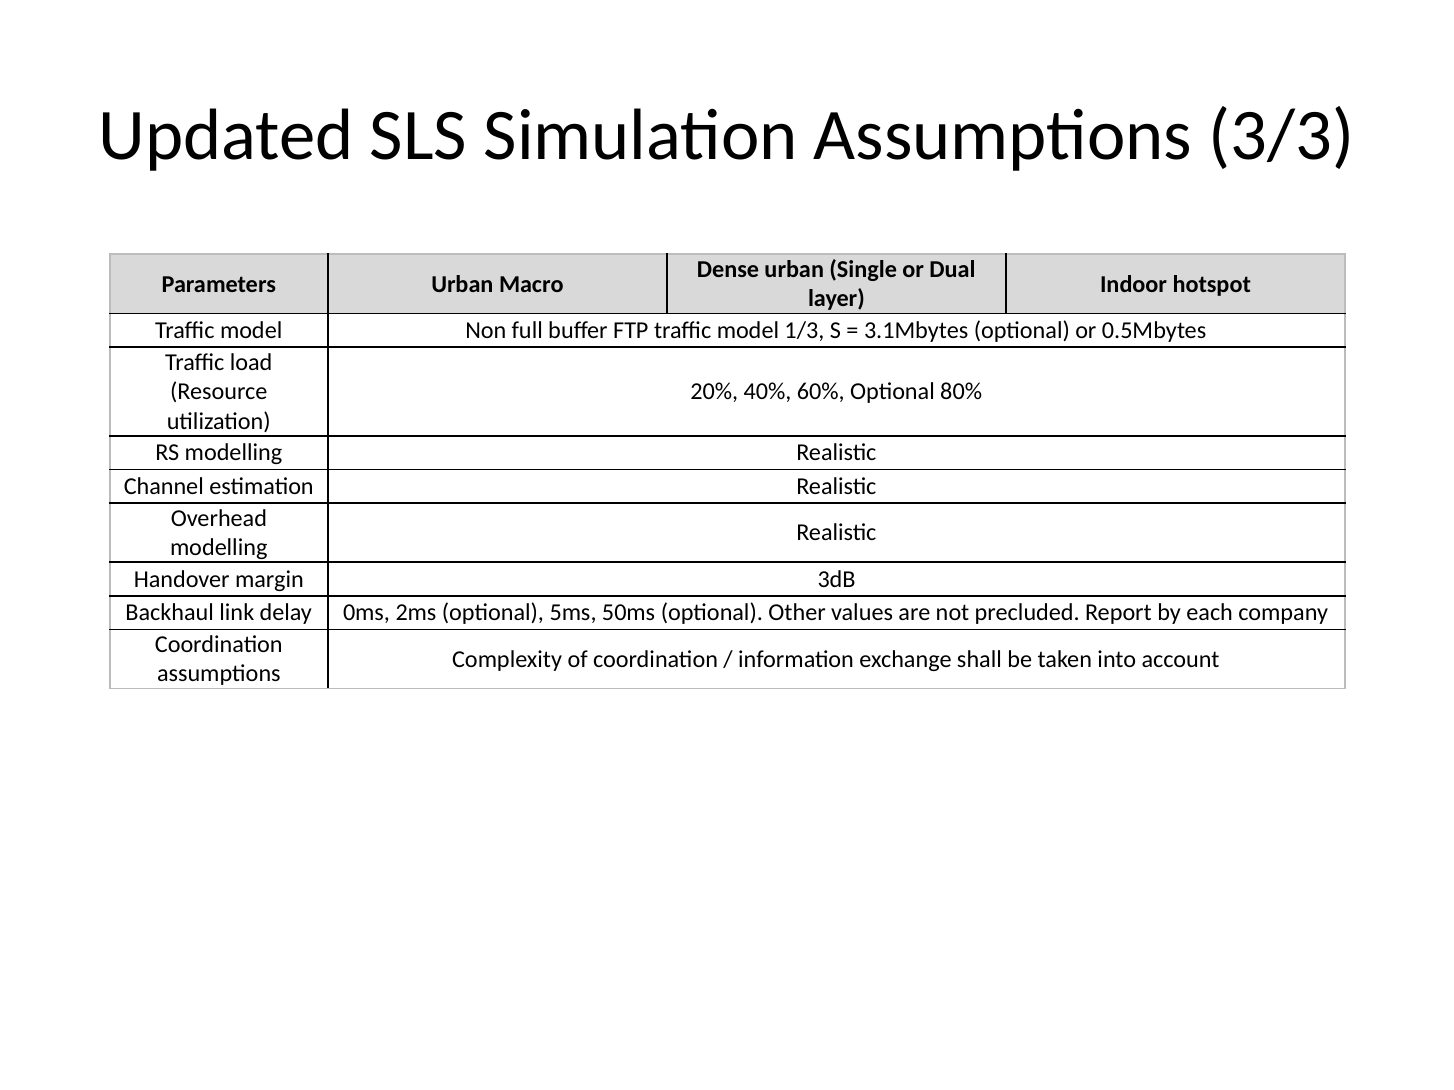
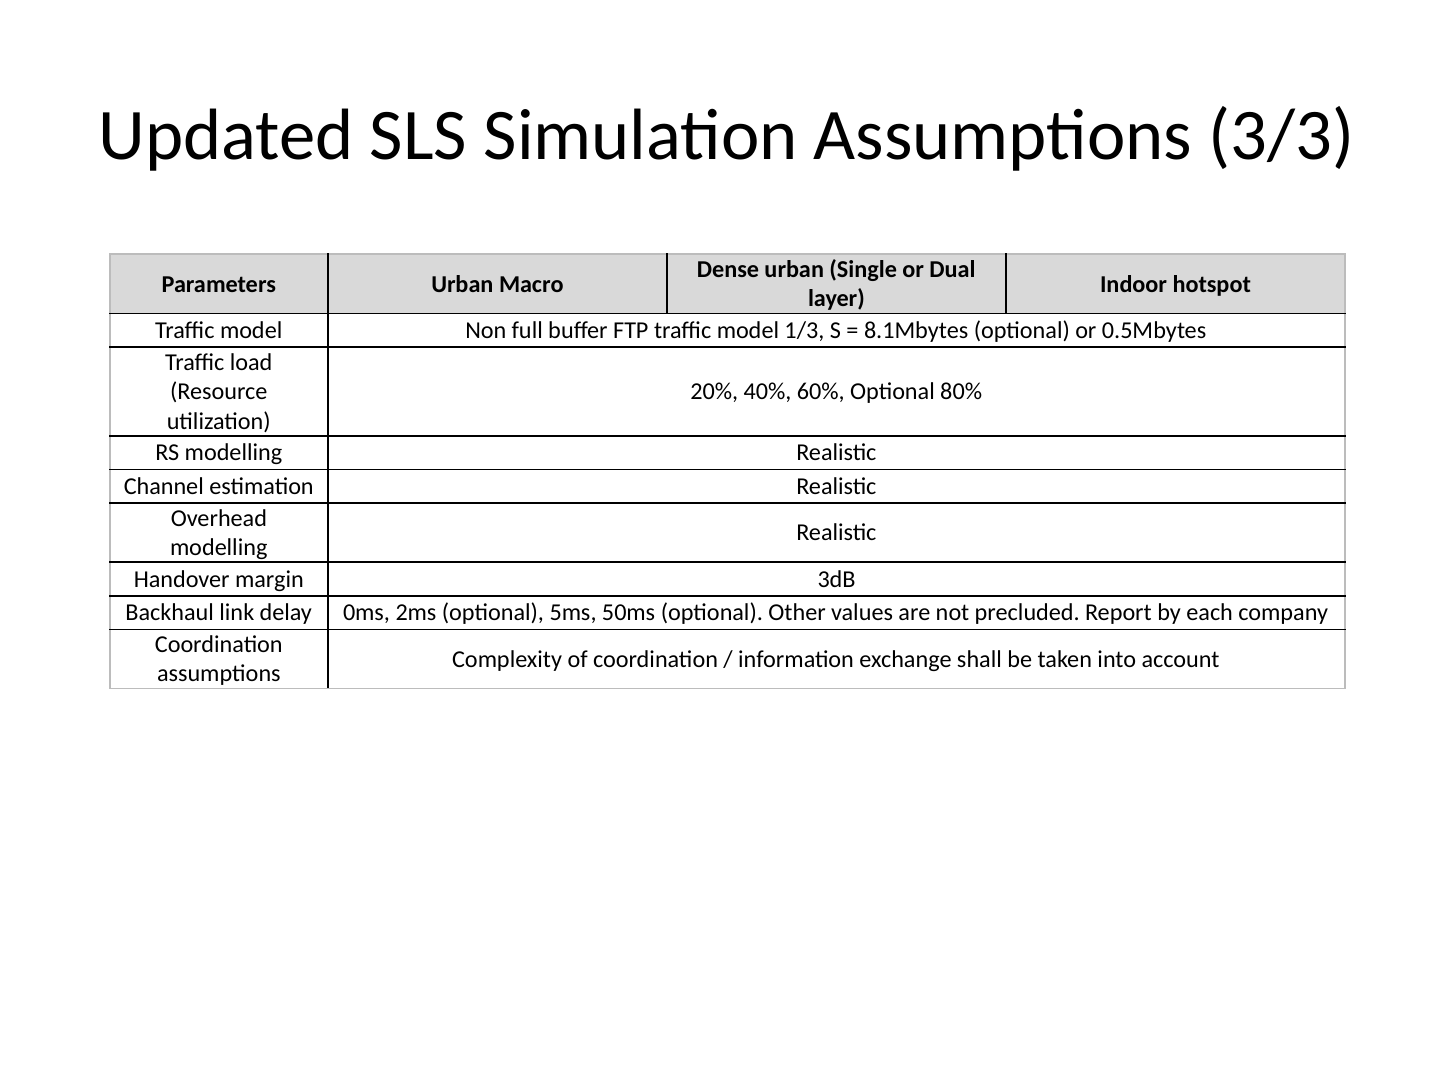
3.1Mbytes: 3.1Mbytes -> 8.1Mbytes (916, 331)
